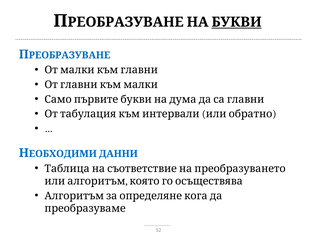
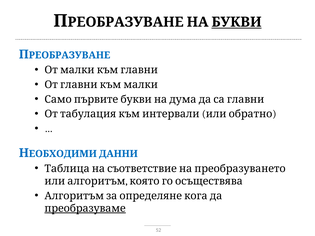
преобразуваме underline: none -> present (85, 209)
